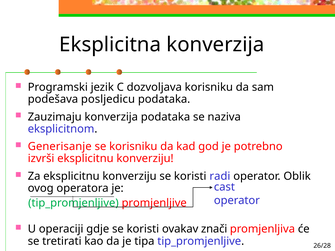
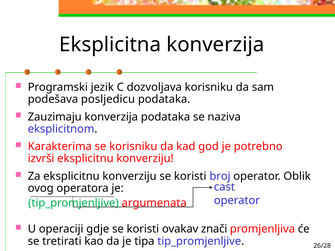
Generisanje: Generisanje -> Karakterima (60, 147)
radi: radi -> broj (220, 176)
promjenljive: promjenljive -> argumenata (154, 203)
